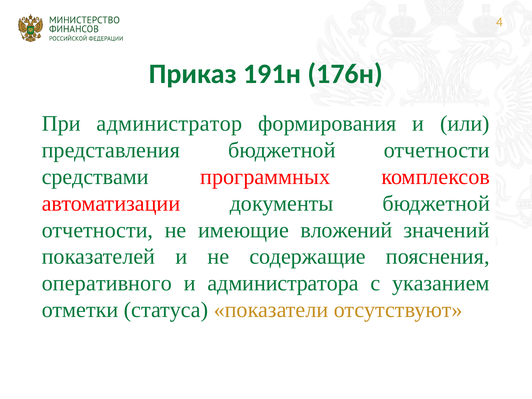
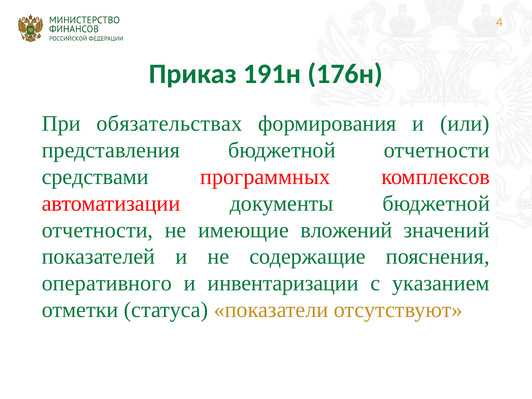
администратор: администратор -> обязательствах (169, 124)
администратора: администратора -> инвентаризации (283, 283)
